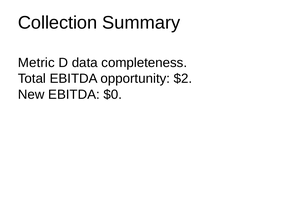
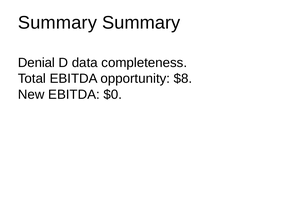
Collection: Collection -> Summary (57, 23)
Metric: Metric -> Denial (36, 63)
$2: $2 -> $8 (183, 79)
